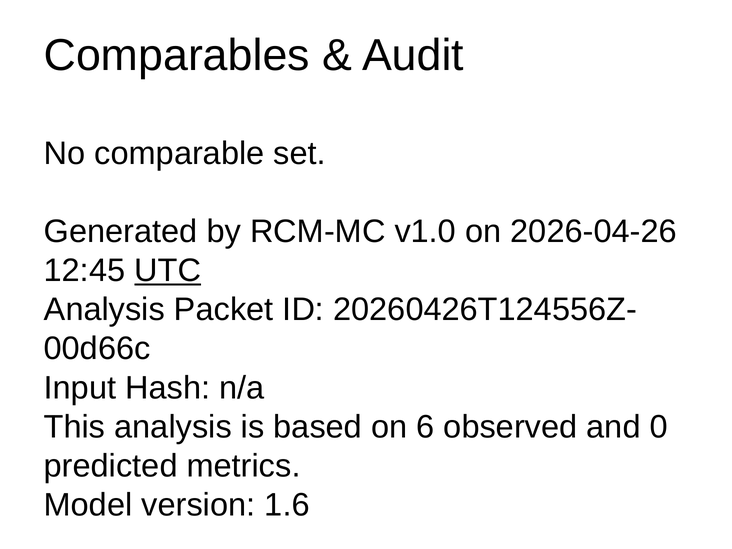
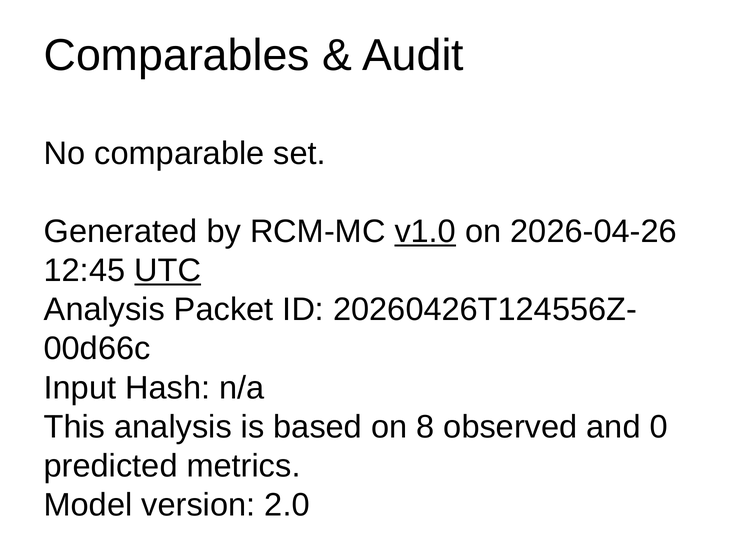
v1.0 underline: none -> present (425, 232)
6: 6 -> 8 (425, 427)
1.6: 1.6 -> 2.0 (287, 505)
